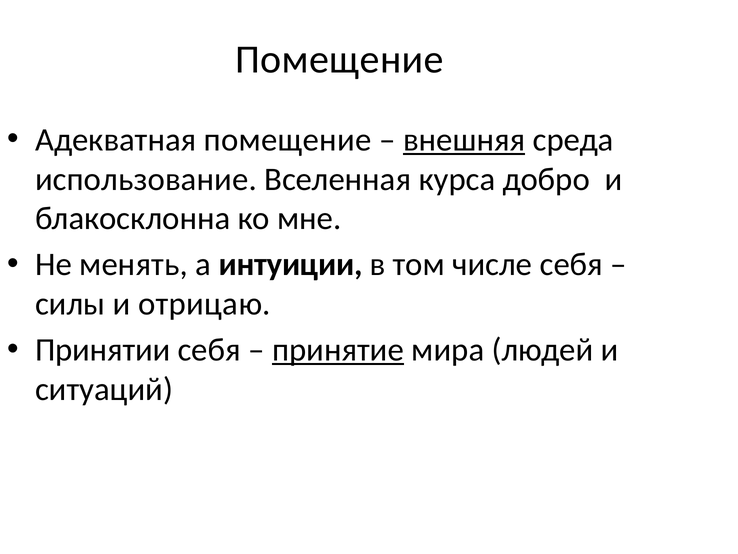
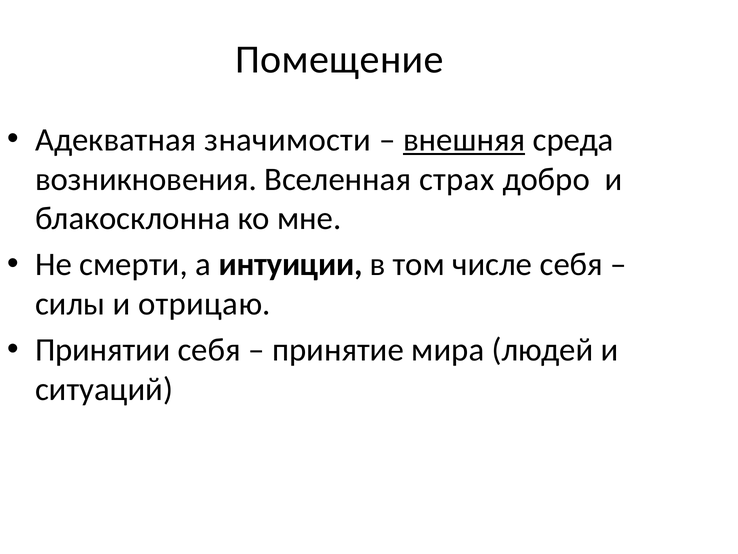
Адекватная помещение: помещение -> значимости (288, 140)
использование: использование -> возникновения (146, 179)
курса: курса -> страх (457, 179)
менять: менять -> смерти (134, 264)
принятие underline: present -> none (338, 350)
